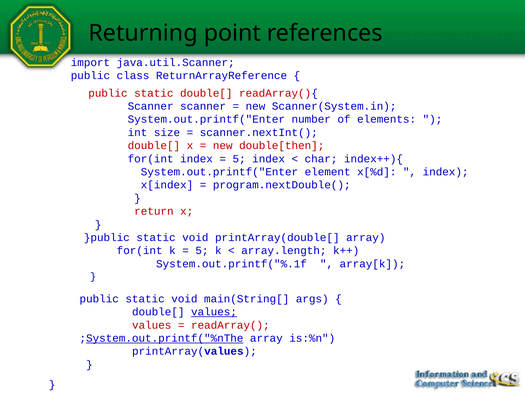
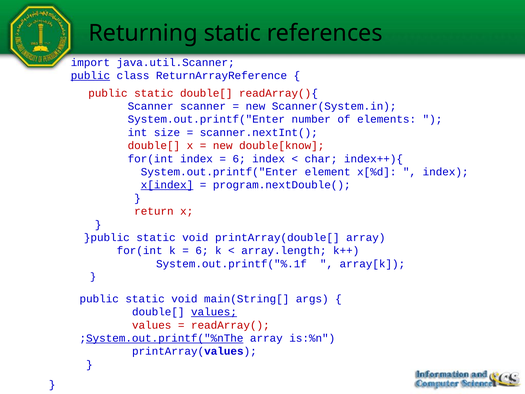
Returning point: point -> static (232, 33)
public underline: none -> present (90, 76)
double[then: double[then -> double[know (282, 146)
5: 5 -> 6 (239, 159)
x[index underline: none -> present (167, 185)
5: 5 -> 6 (202, 251)
